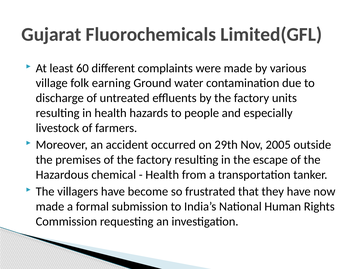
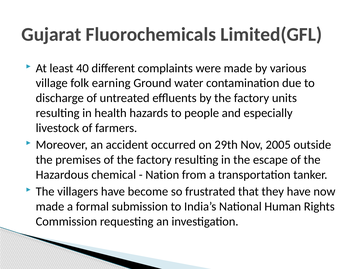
60: 60 -> 40 (82, 68)
Health: Health -> Nation (162, 174)
